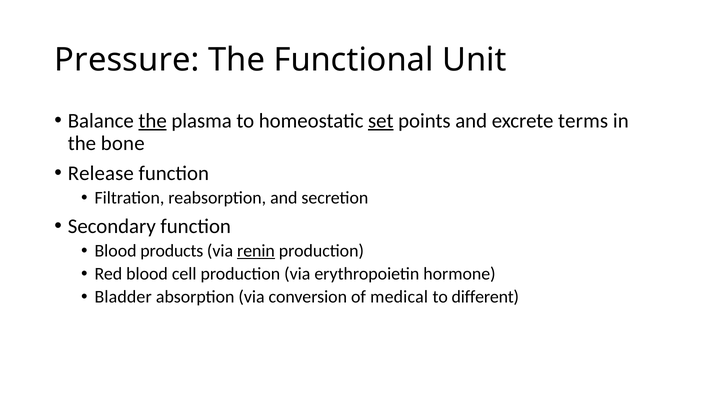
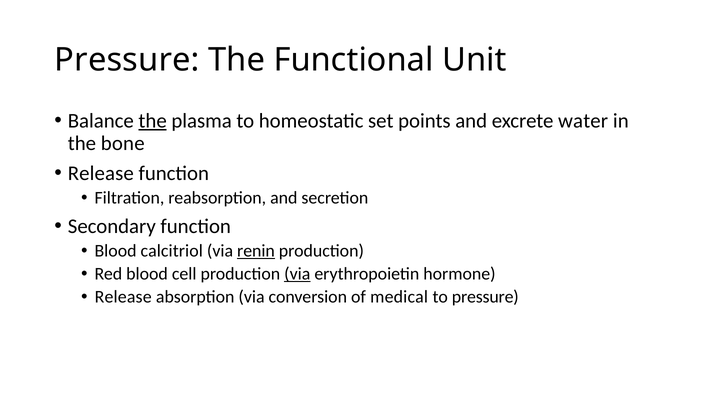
set underline: present -> none (381, 121)
terms: terms -> water (583, 121)
products: products -> calcitriol (172, 251)
via underline: none -> present (297, 274)
Bladder: Bladder -> Release (123, 297)
to different: different -> pressure (485, 297)
